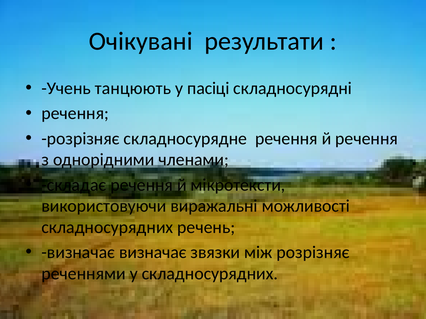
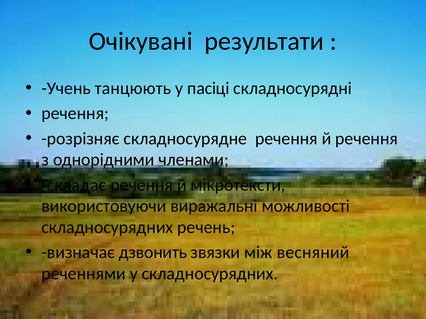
визначає визначає: визначає -> дзвонить (153, 253)
між розрізняє: розрізняє -> весняний (313, 253)
